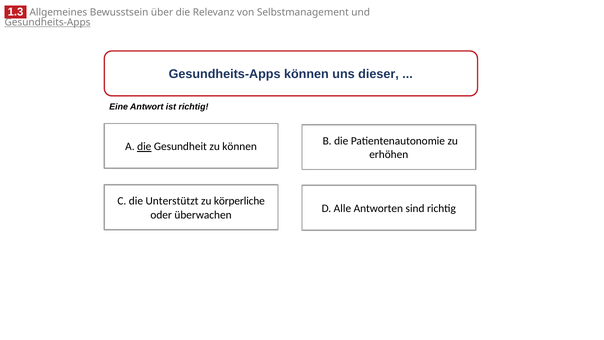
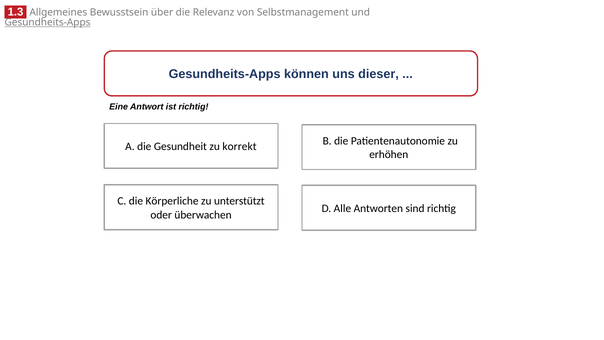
die underline: present -> none (144, 147)
zu können: können -> korrekt (240, 147)
Unterstützt: Unterstützt -> Körperliche (172, 201)
körperliche: körperliche -> unterstützt (239, 201)
